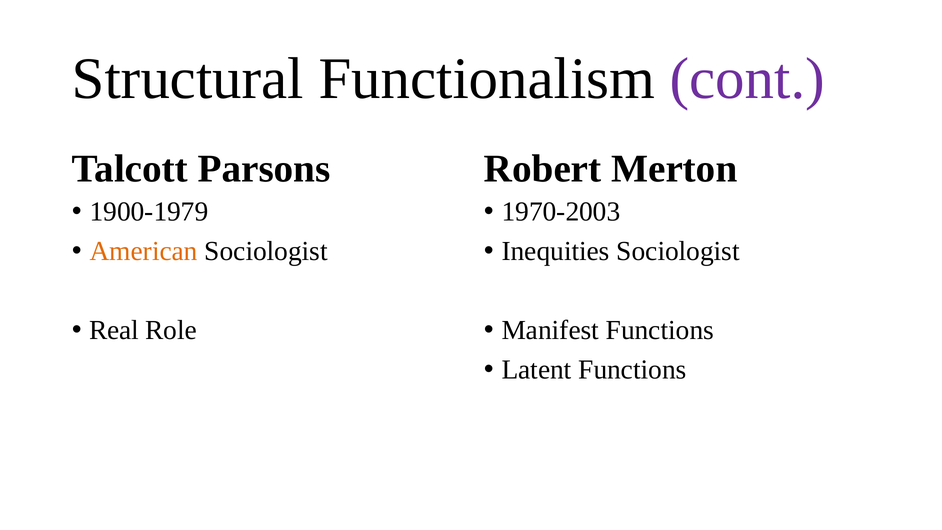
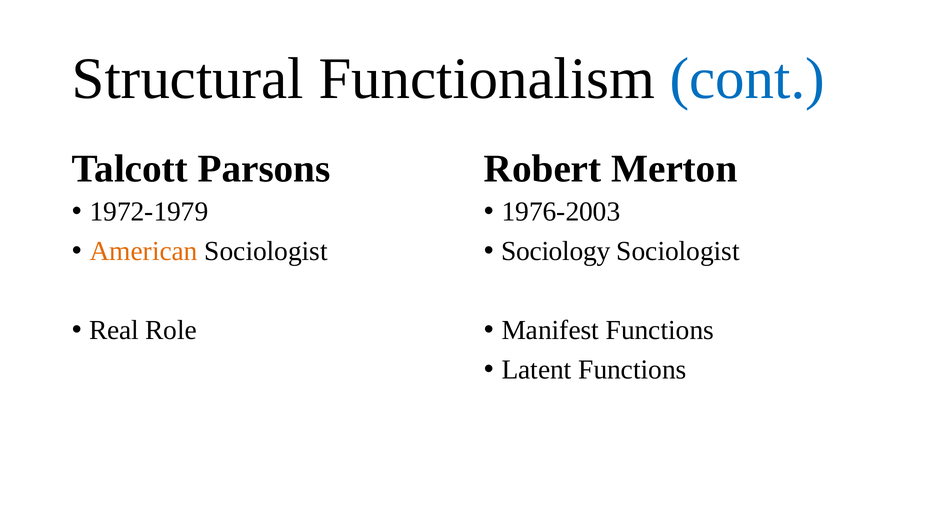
cont colour: purple -> blue (747, 79)
1900-1979: 1900-1979 -> 1972-1979 (149, 212)
1970-2003: 1970-2003 -> 1976-2003 (561, 212)
Inequities: Inequities -> Sociology (556, 251)
